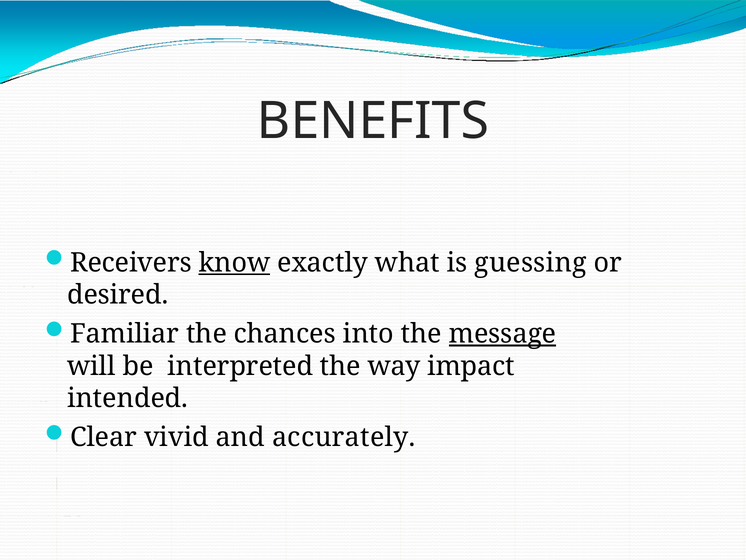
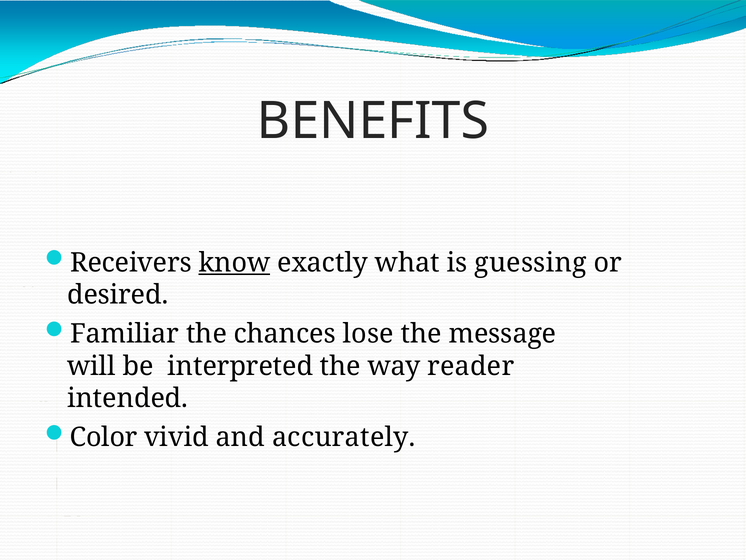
into: into -> lose (368, 334)
message underline: present -> none (503, 334)
impact: impact -> reader (471, 366)
Clear: Clear -> Color (104, 437)
